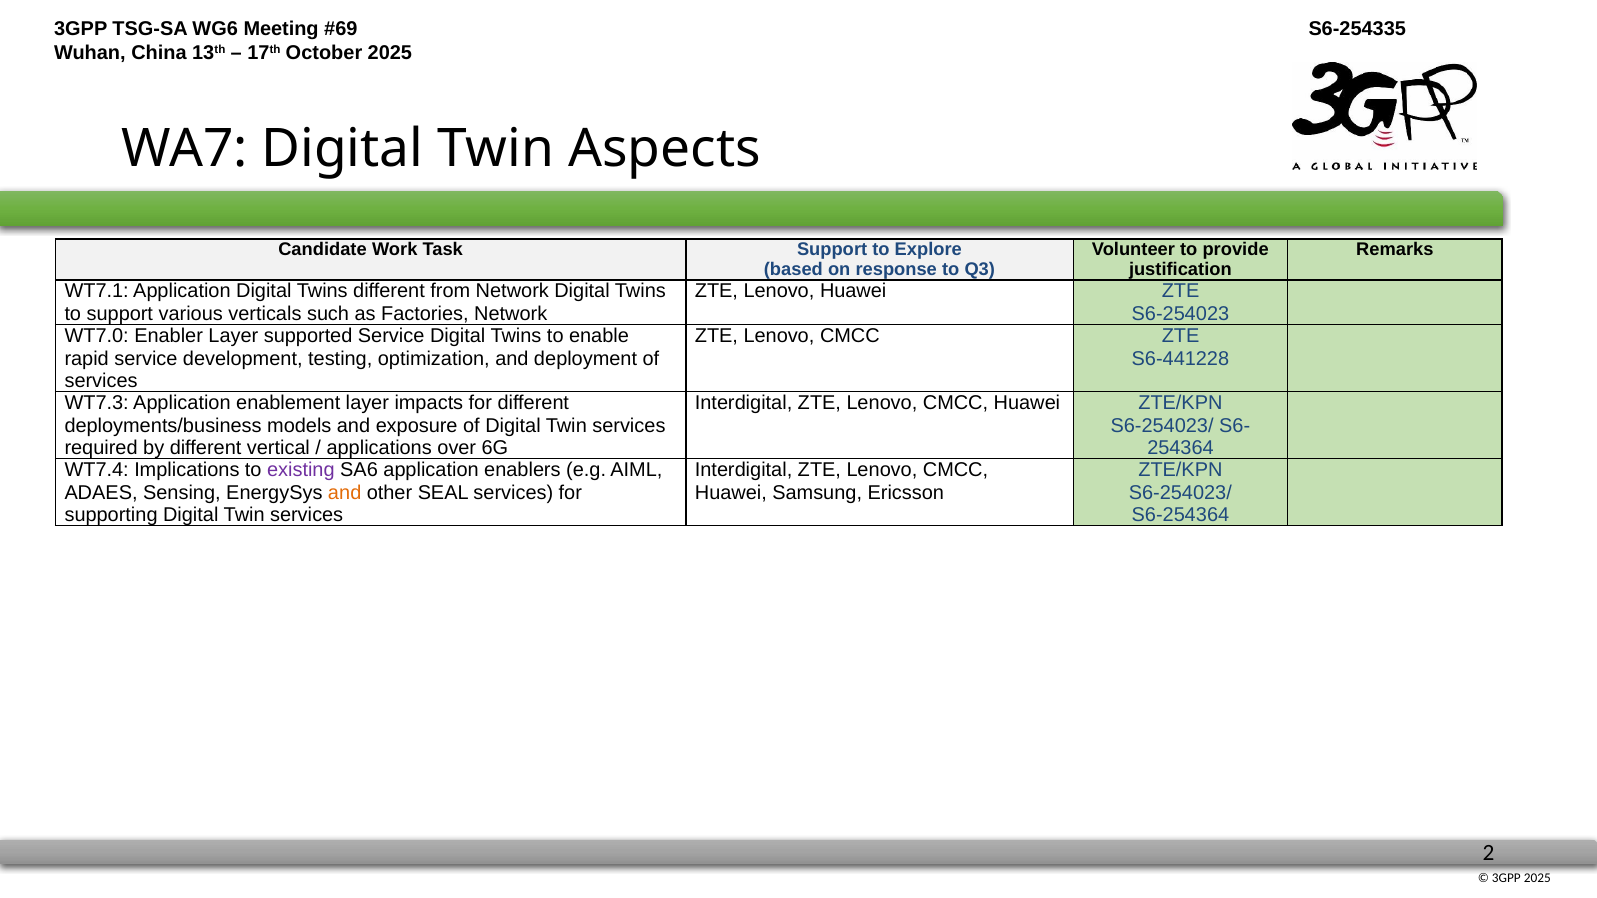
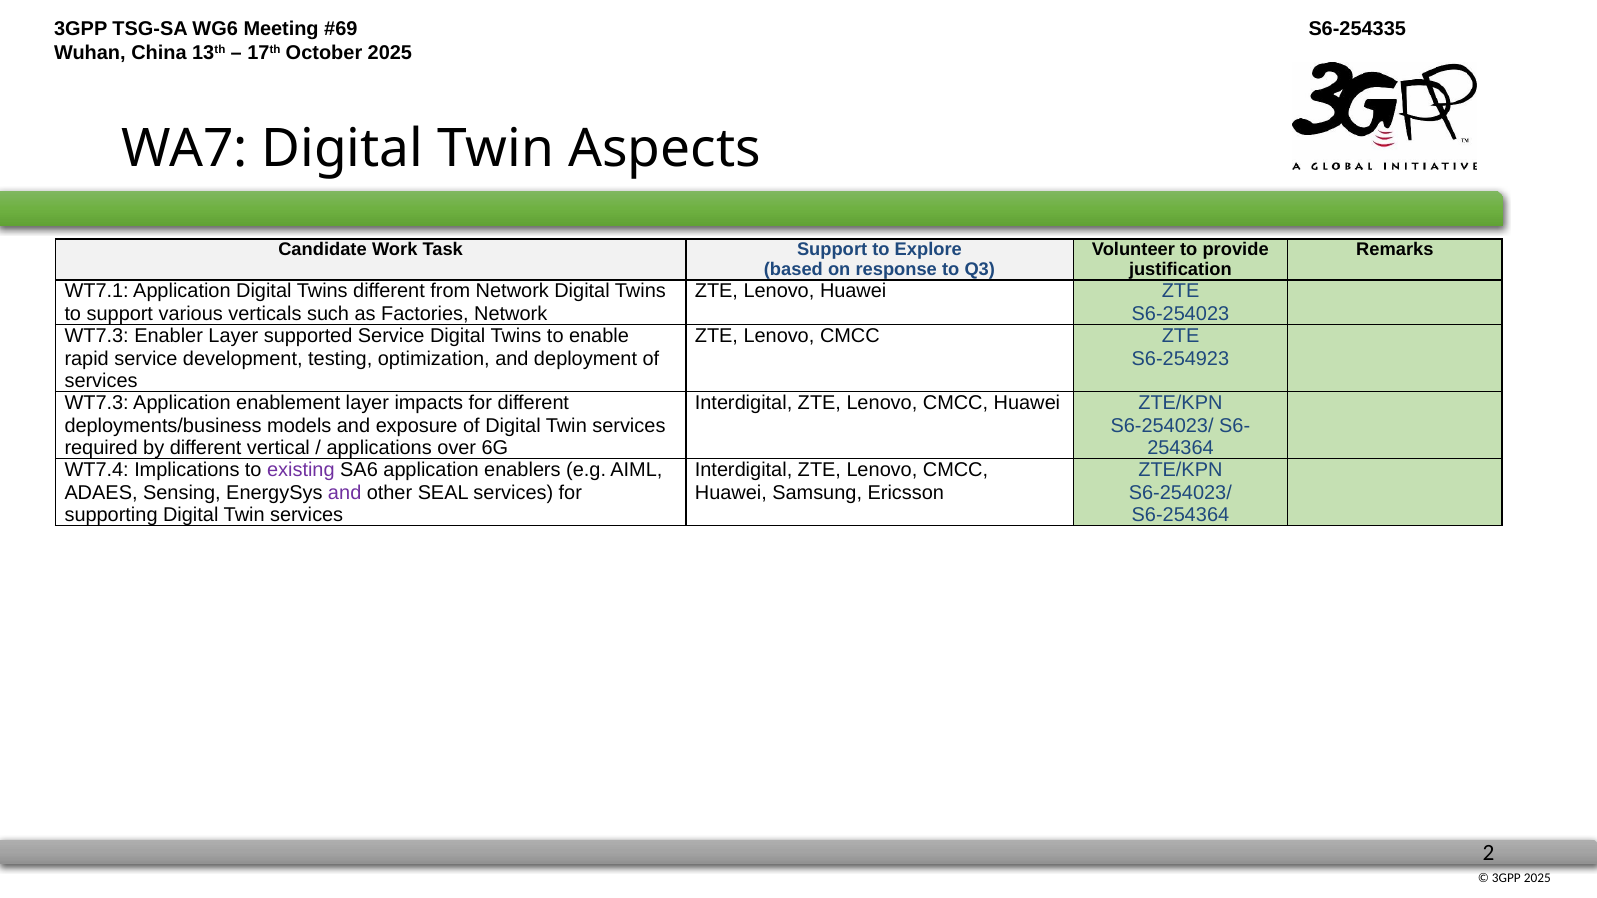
WT7.0: WT7.0 -> WT7.3 (97, 336)
S6-441228: S6-441228 -> S6-254923 (1180, 359)
and colour: orange -> purple (345, 493)
